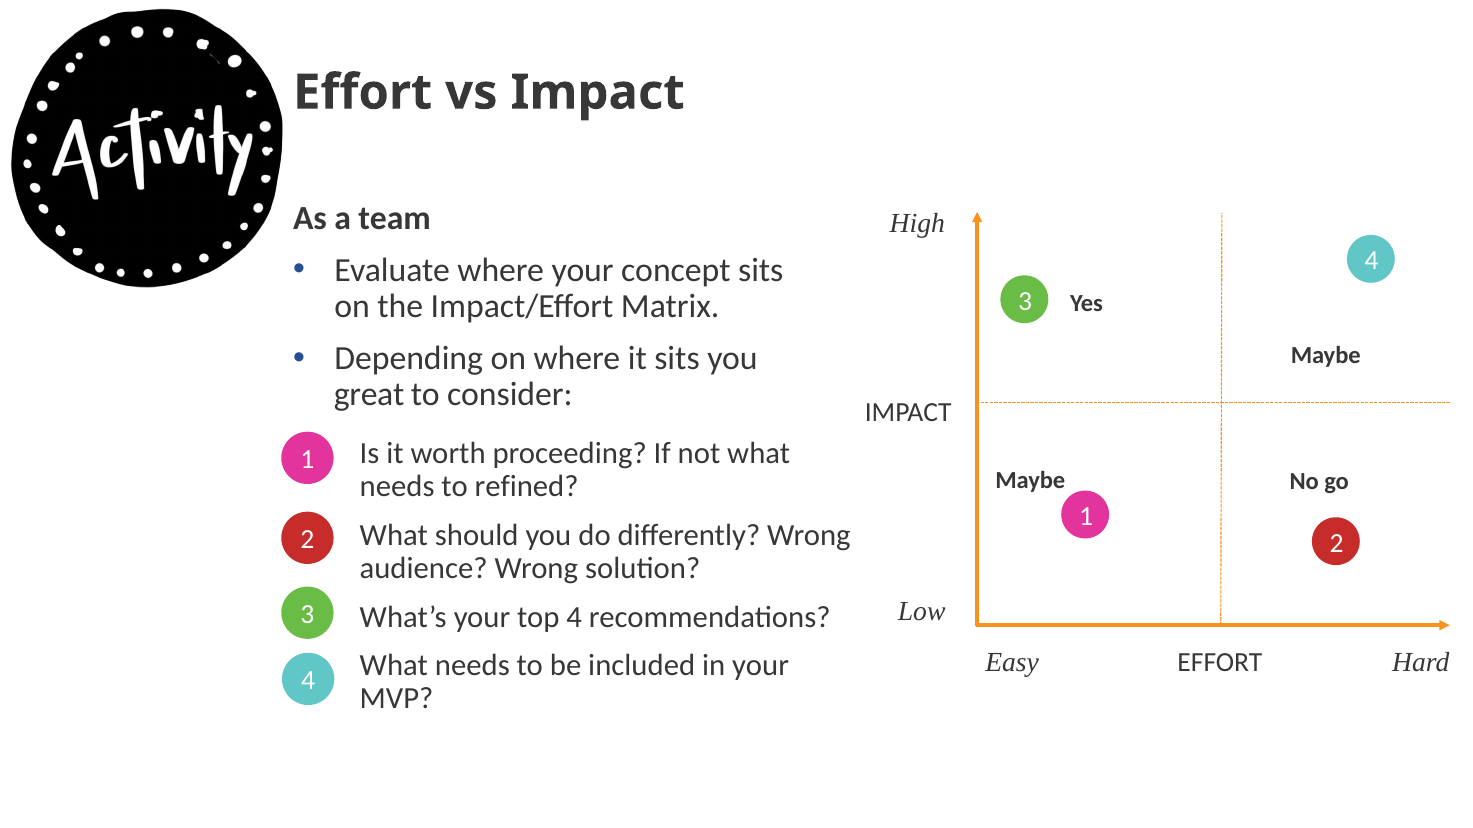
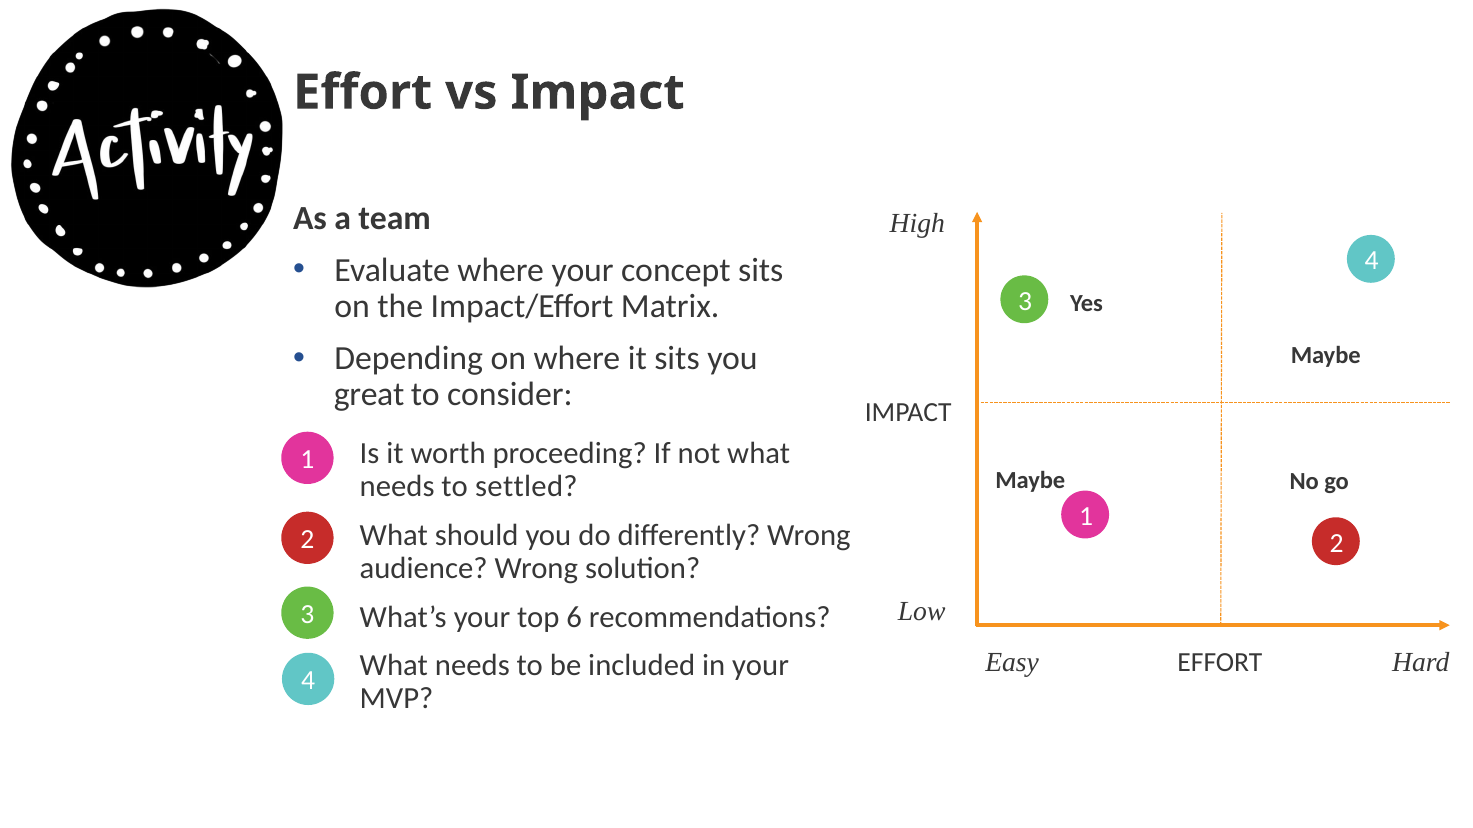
refined: refined -> settled (526, 487)
top 4: 4 -> 6 (574, 617)
